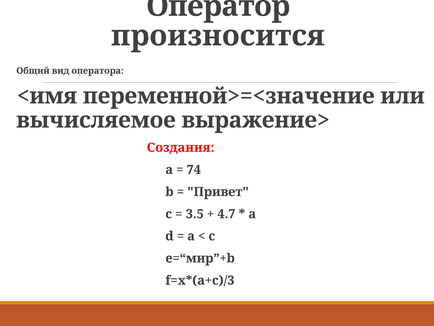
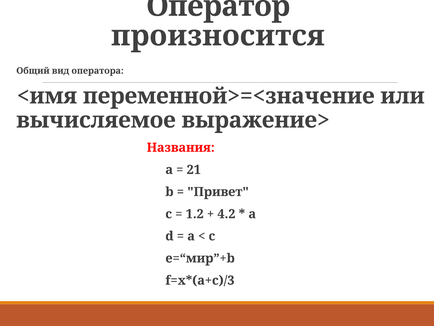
Создания: Создания -> Названия (181, 147)
74: 74 -> 21 (194, 169)
3.5: 3.5 -> 1.2 (195, 214)
4.7: 4.7 -> 4.2 (226, 214)
